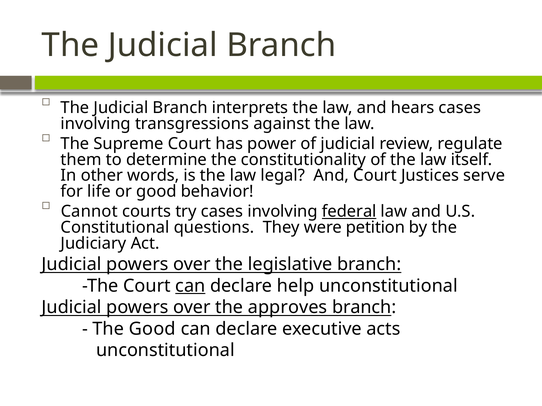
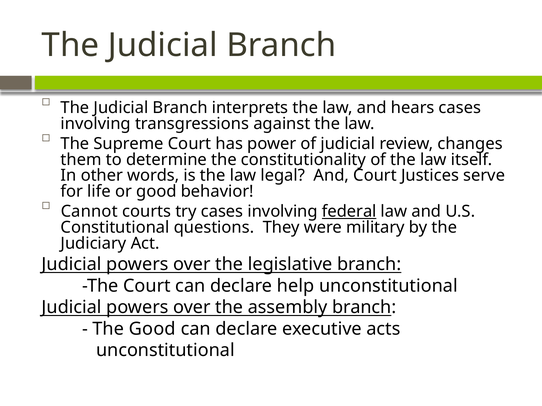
regulate: regulate -> changes (470, 144)
petition: petition -> military (375, 228)
can underline: present -> none (190, 286)
approves: approves -> assembly (288, 308)
